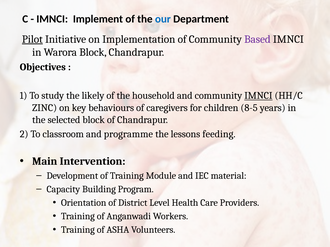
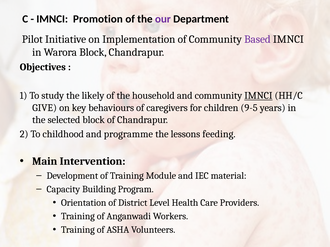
Implement: Implement -> Promotion (98, 19)
our colour: blue -> purple (163, 19)
Pilot underline: present -> none (32, 39)
ZINC: ZINC -> GIVE (45, 108)
8-5: 8-5 -> 9-5 (249, 108)
classroom: classroom -> childhood (63, 134)
